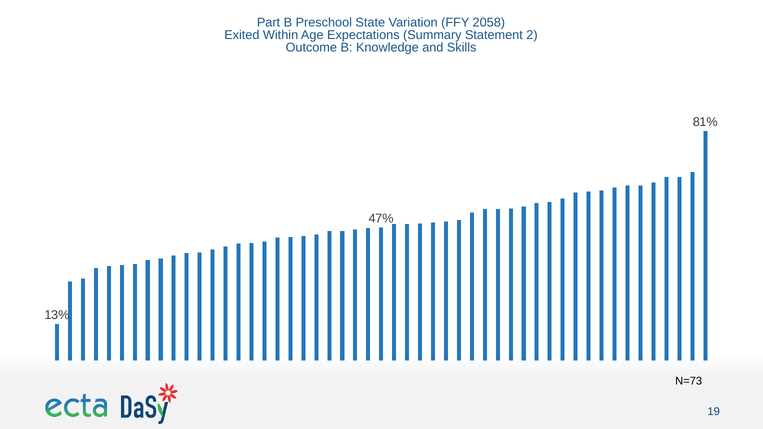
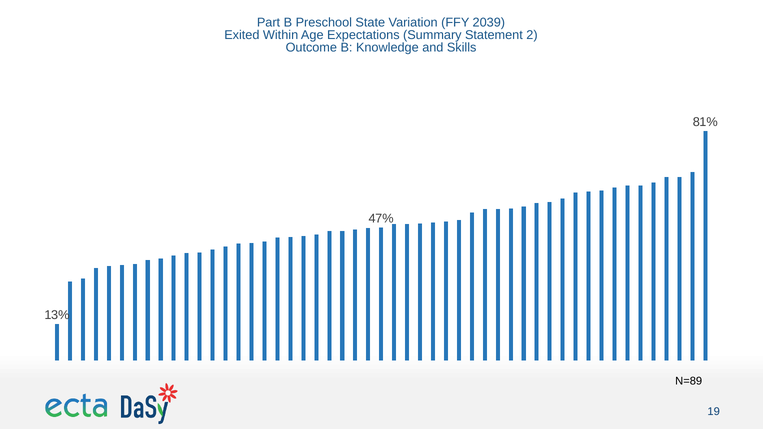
2058: 2058 -> 2039 (489, 23)
N=73: N=73 -> N=89 (689, 381)
